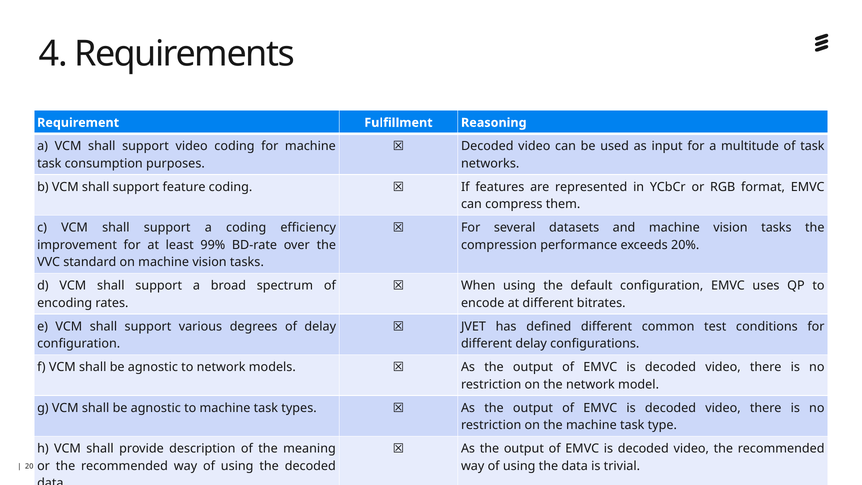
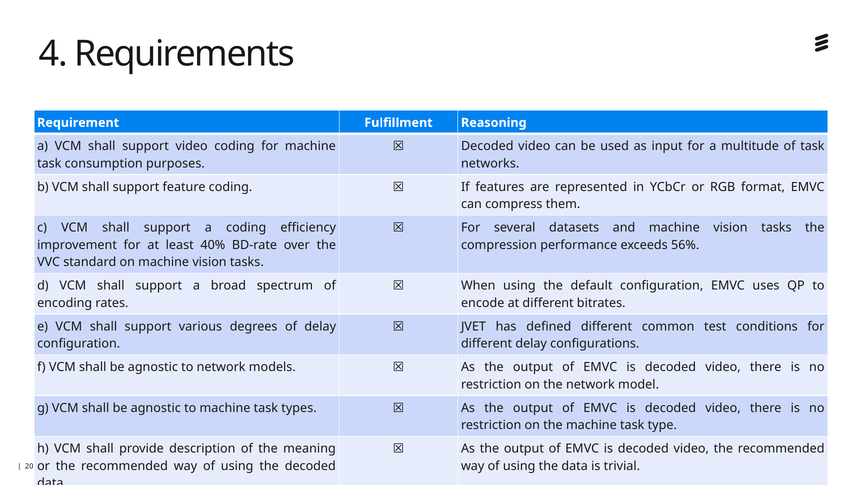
99%: 99% -> 40% (213, 245)
20%: 20% -> 56% (685, 245)
